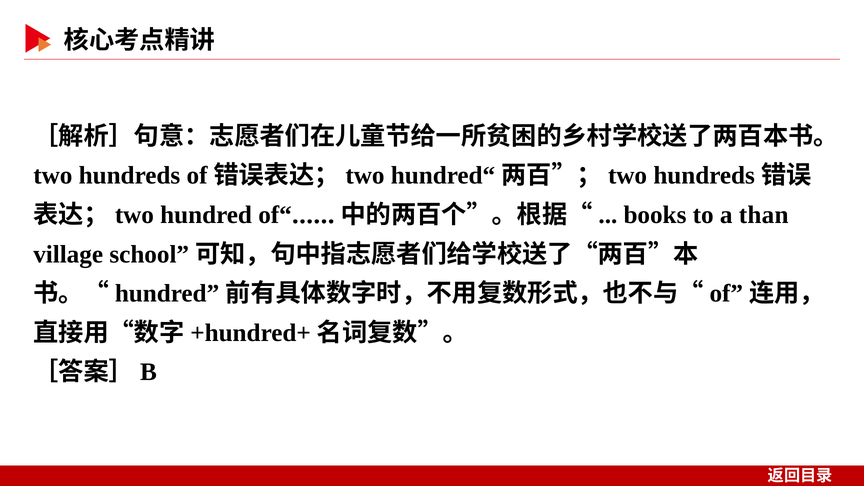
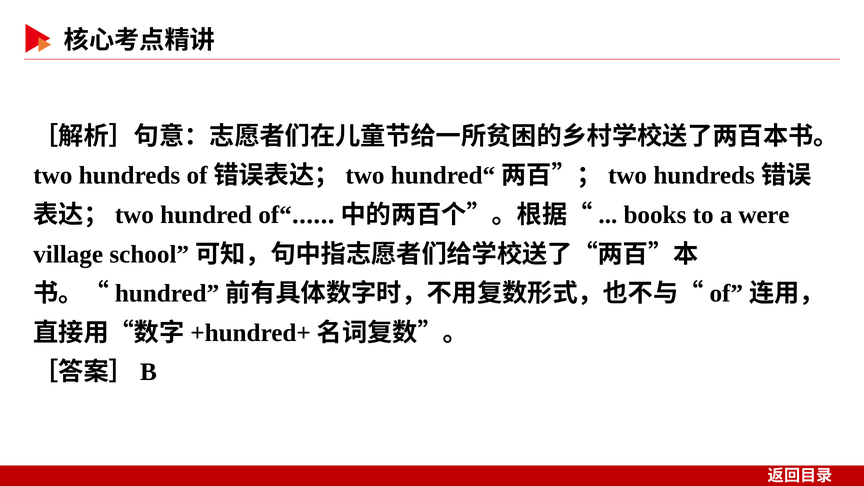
than: than -> were (764, 215)
